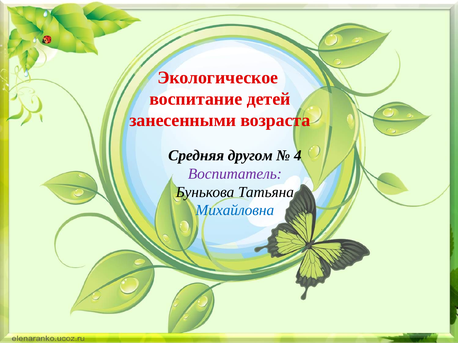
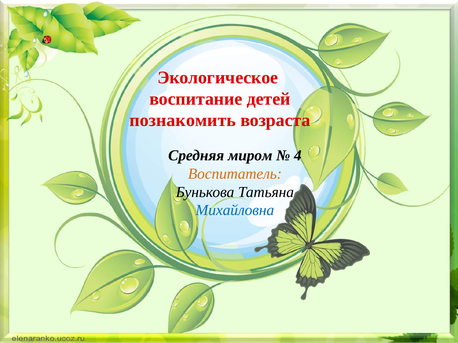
занесенными: занесенными -> познакомить (183, 120)
другом: другом -> миром (250, 156)
Воспитатель colour: purple -> orange (235, 174)
